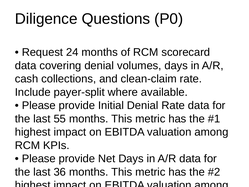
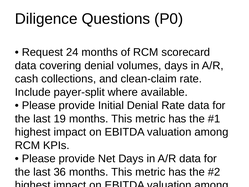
55: 55 -> 19 (60, 119)
